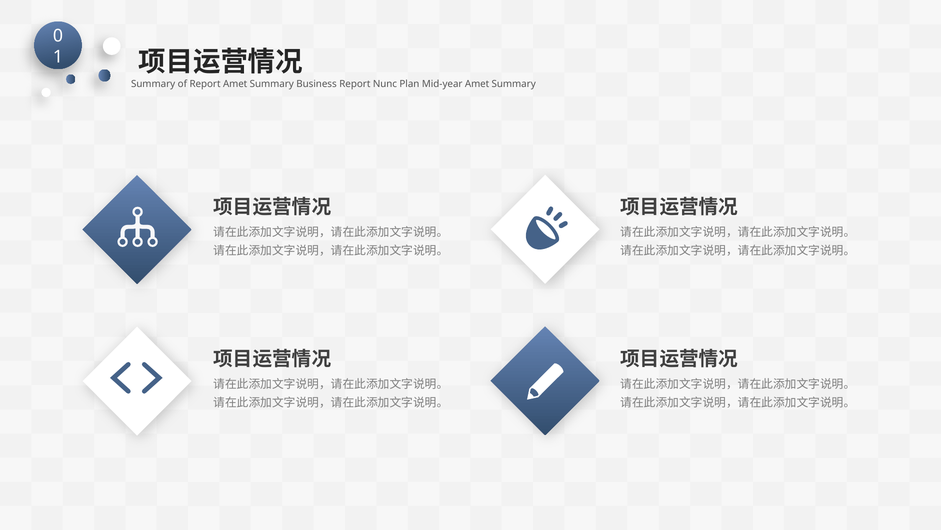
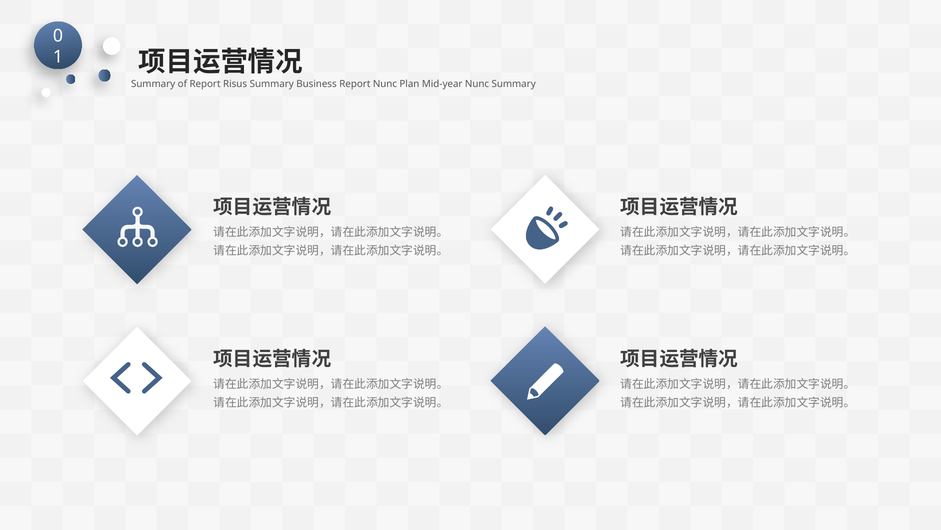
Report Amet: Amet -> Risus (235, 84)
Mid-year Amet: Amet -> Nunc (477, 84)
